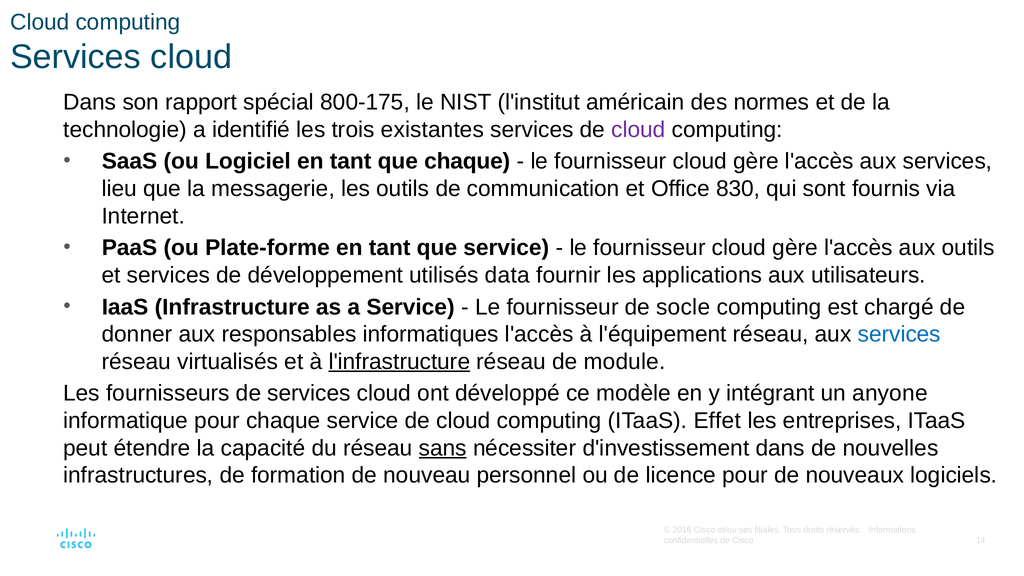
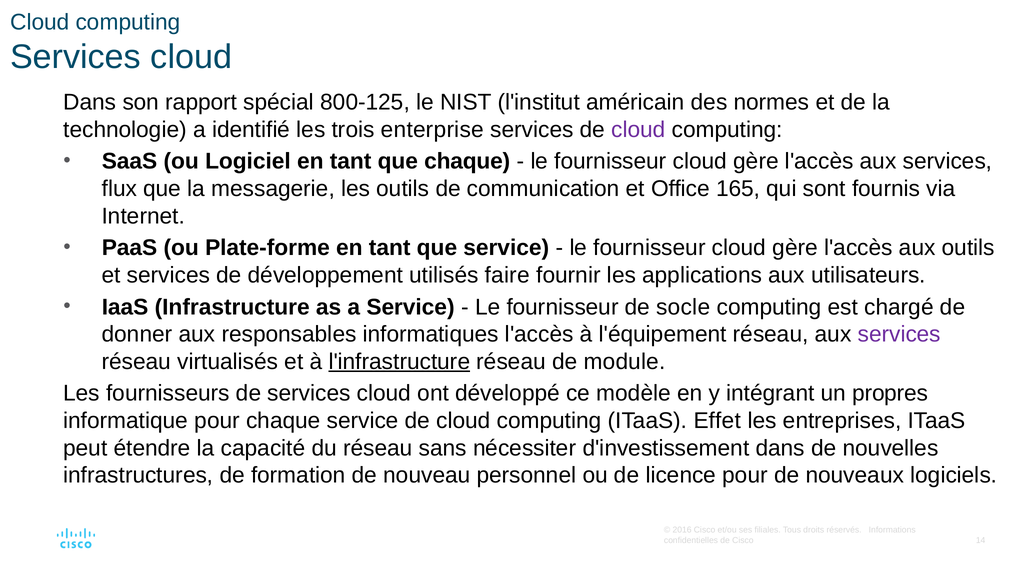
800-175: 800-175 -> 800-125 (365, 102)
existantes: existantes -> enterprise (432, 130)
lieu: lieu -> flux (119, 189)
830: 830 -> 165 (738, 189)
data: data -> faire (507, 275)
services colour: blue -> purple (899, 334)
anyone: anyone -> propres (890, 393)
sans underline: present -> none (443, 448)
